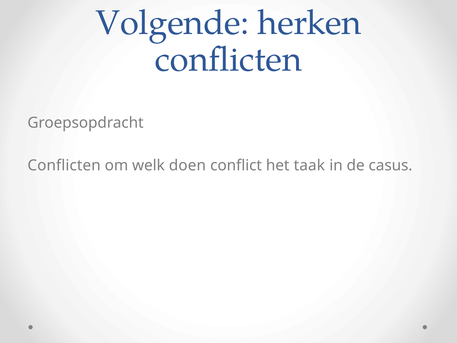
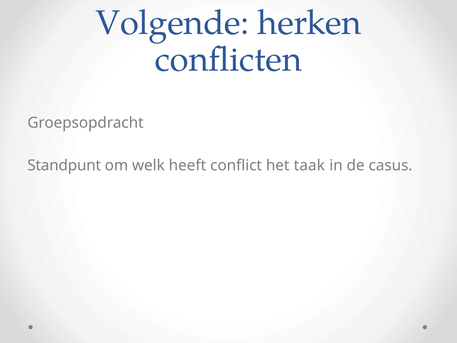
Conflicten: Conflicten -> Standpunt (64, 165)
doen: doen -> heeft (187, 165)
